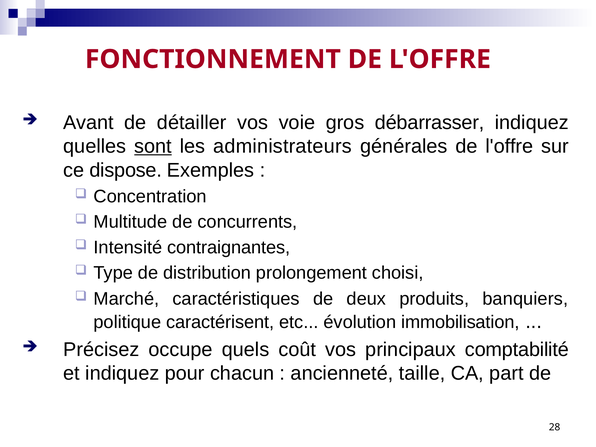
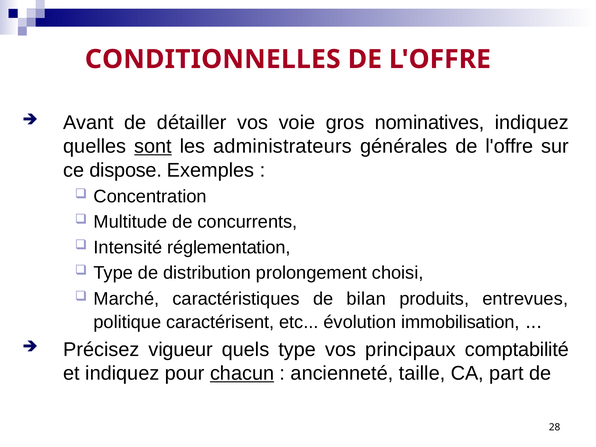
FONCTIONNEMENT: FONCTIONNEMENT -> CONDITIONNELLES (213, 59)
débarrasser: débarrasser -> nominatives (430, 122)
contraignantes: contraignantes -> réglementation (229, 247)
deux: deux -> bilan (366, 299)
banquiers: banquiers -> entrevues (525, 299)
occupe: occupe -> vigueur (181, 350)
quels coût: coût -> type (297, 350)
chacun underline: none -> present (242, 373)
